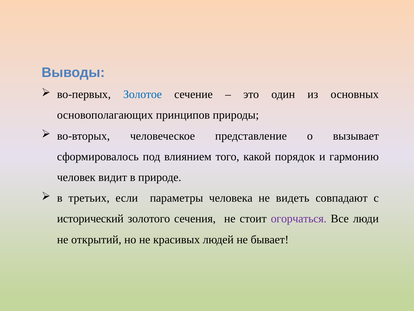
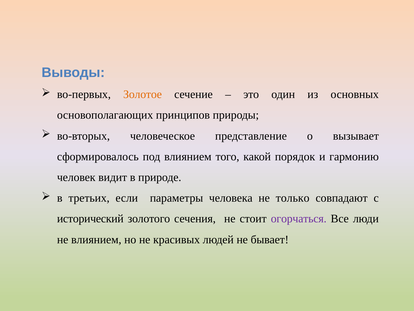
Золотое colour: blue -> orange (143, 94)
видеть: видеть -> только (293, 198)
не открытий: открытий -> влиянием (96, 239)
